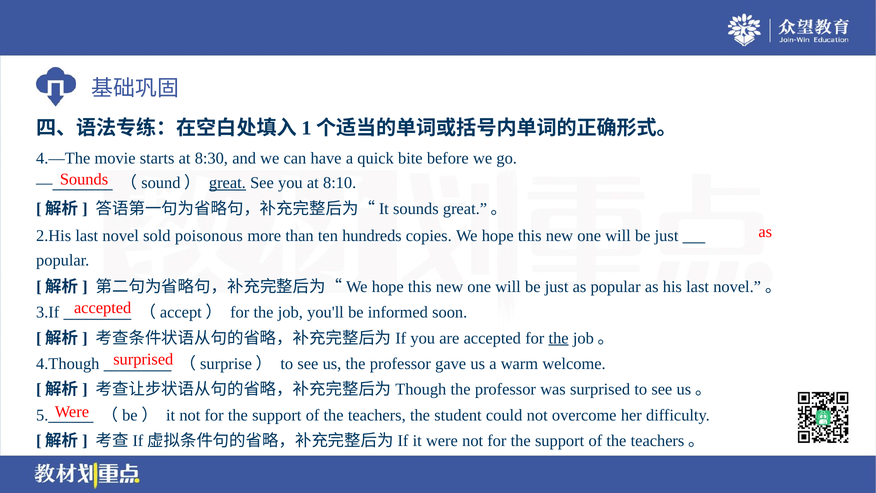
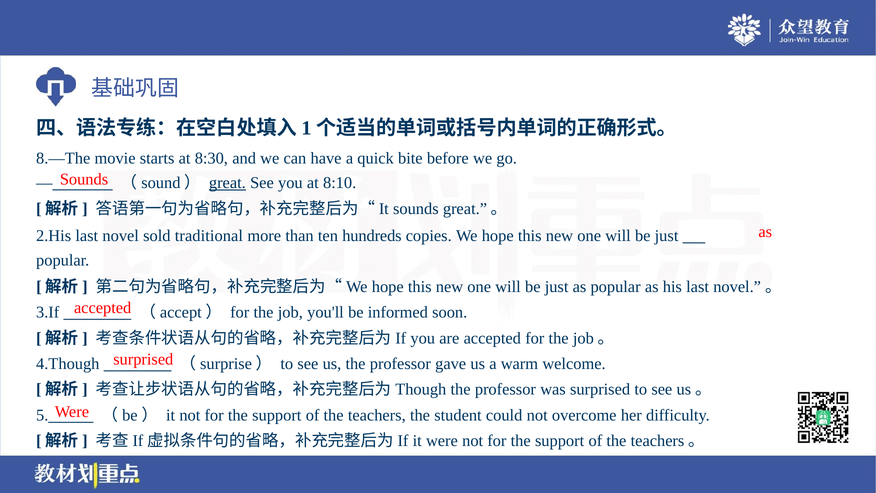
4.—The: 4.—The -> 8.—The (63, 158)
poisonous: poisonous -> traditional (209, 236)
the underline: present -> none (559, 338)
